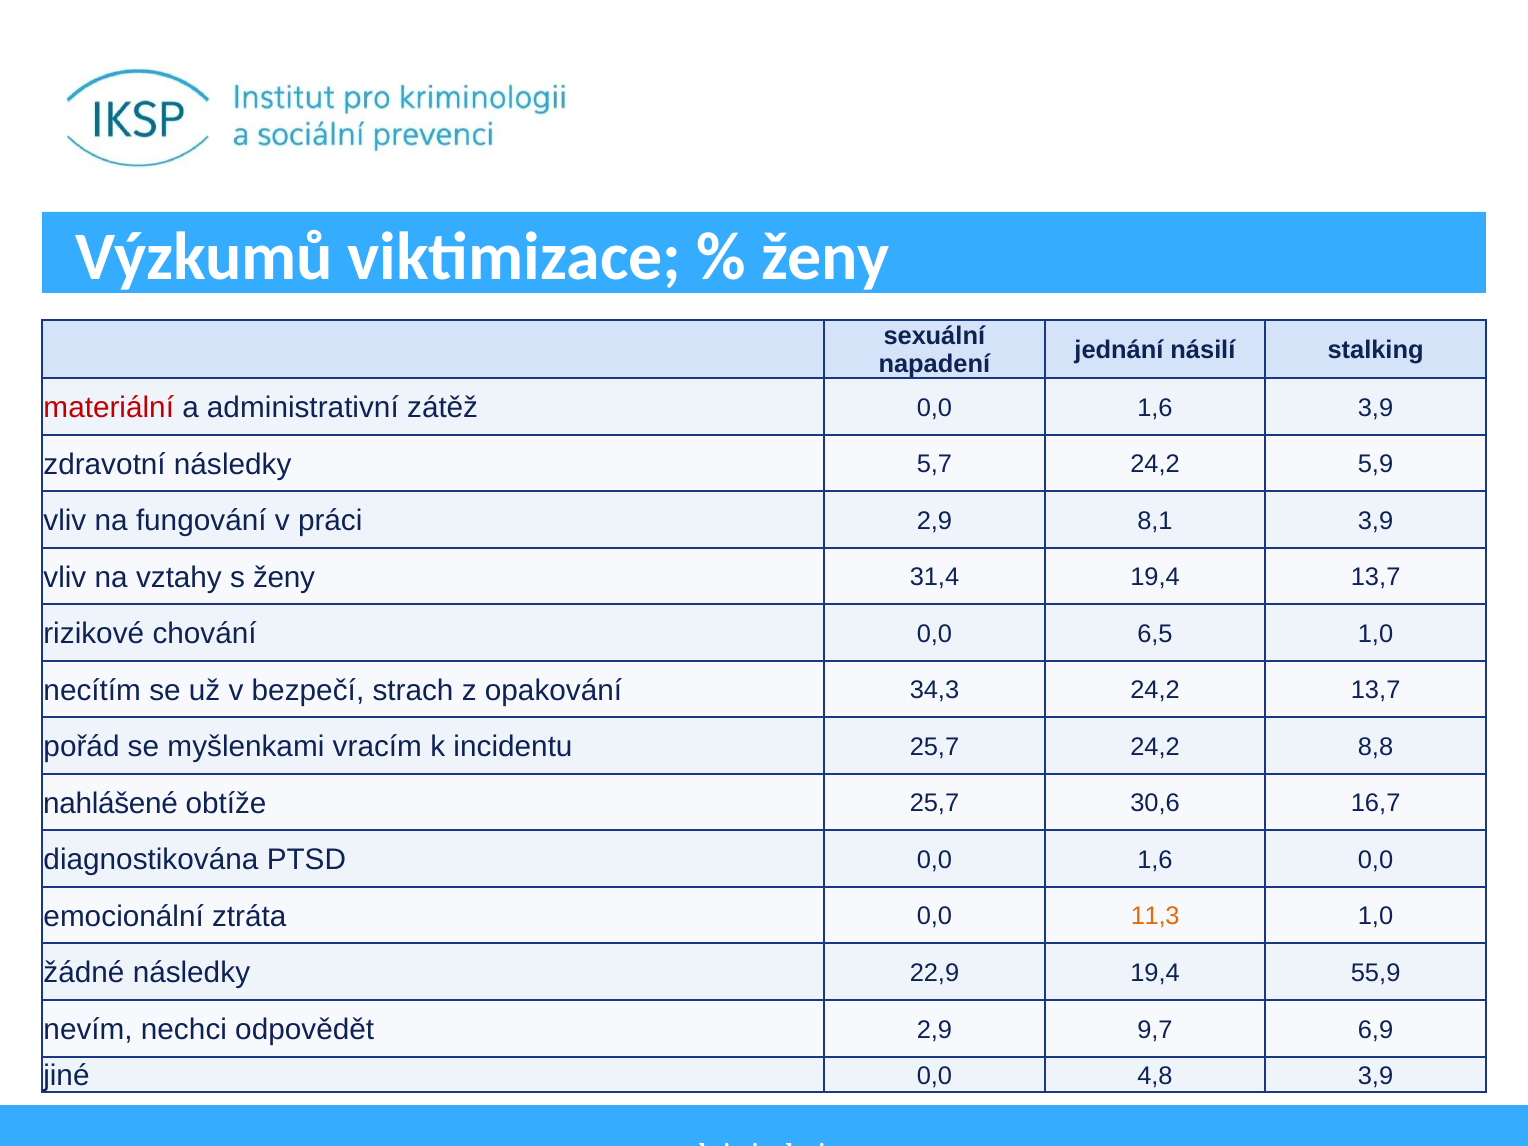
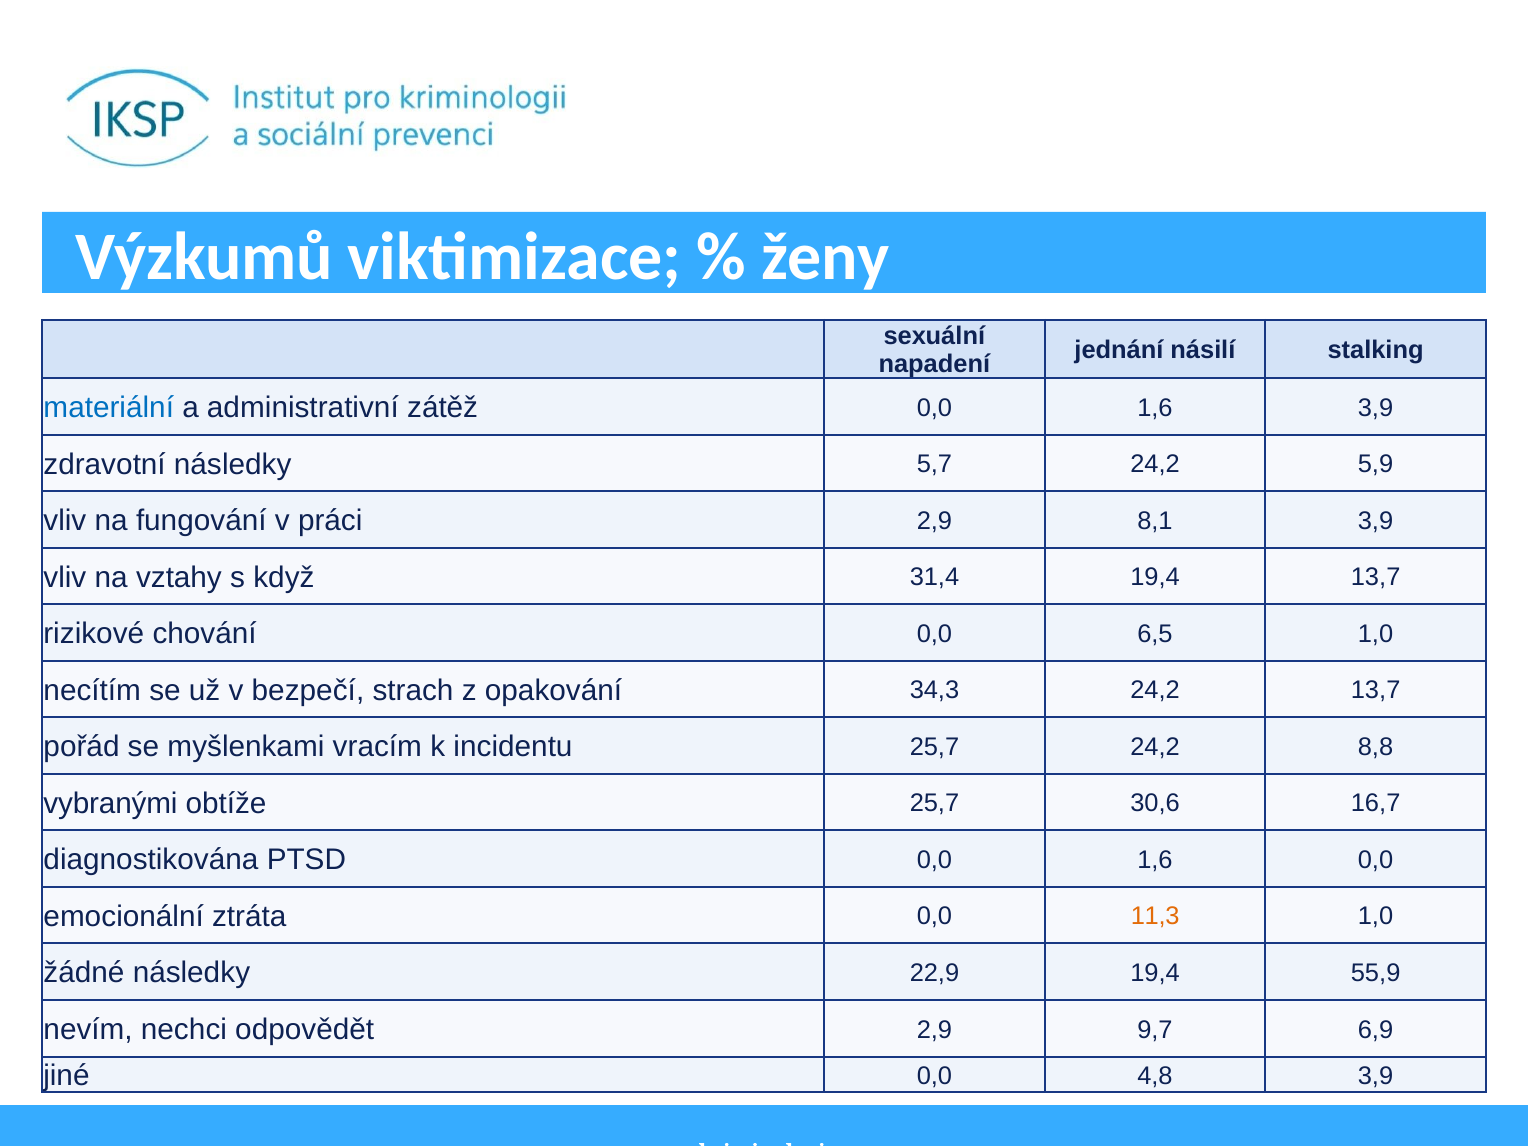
materiální colour: red -> blue (109, 408)
s ženy: ženy -> když (284, 577)
nahlášené: nahlášené -> vybranými (110, 803)
